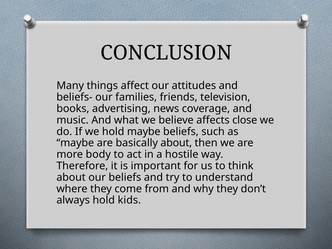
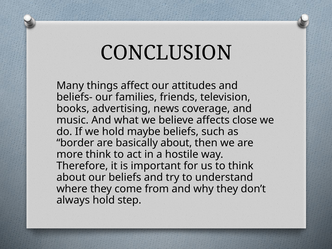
maybe: maybe -> border (75, 143)
more body: body -> think (98, 154)
kids: kids -> step (129, 200)
